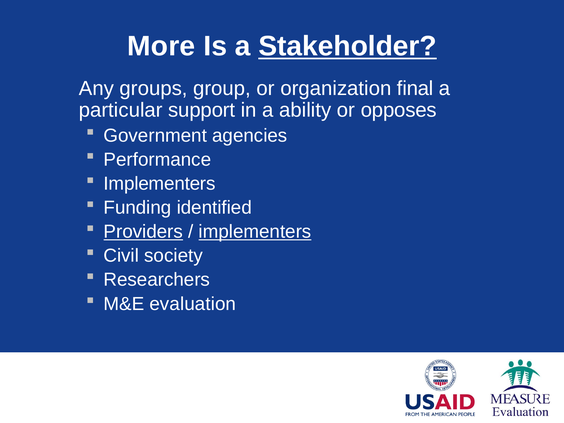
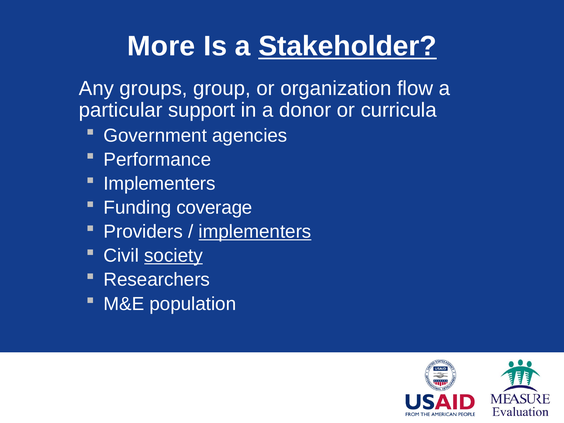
final: final -> flow (415, 88)
ability: ability -> donor (305, 110)
opposes: opposes -> curricula (399, 110)
identified: identified -> coverage (214, 208)
Providers underline: present -> none (143, 232)
society underline: none -> present (173, 256)
evaluation: evaluation -> population (193, 304)
